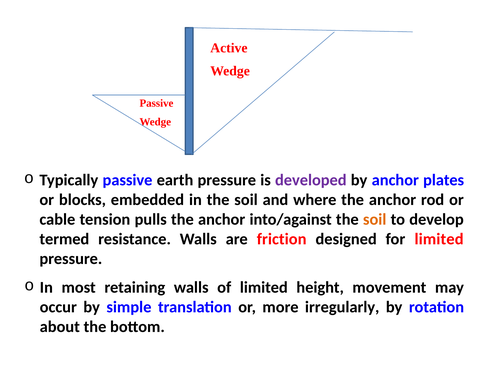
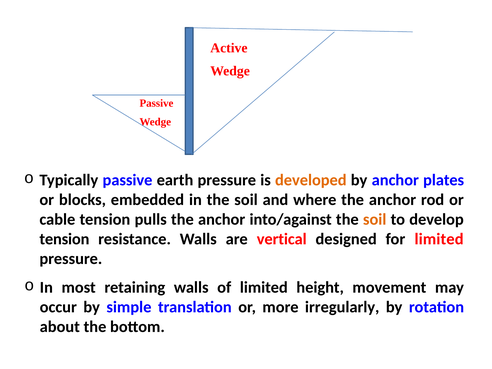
developed colour: purple -> orange (311, 180)
termed: termed -> tension (64, 239)
friction: friction -> vertical (282, 239)
